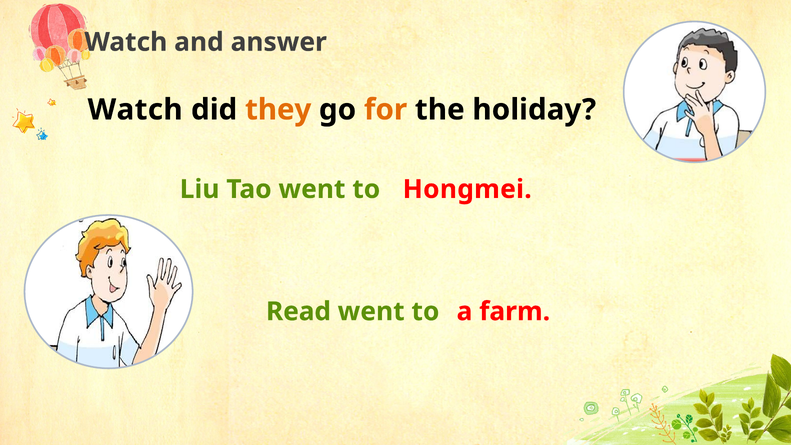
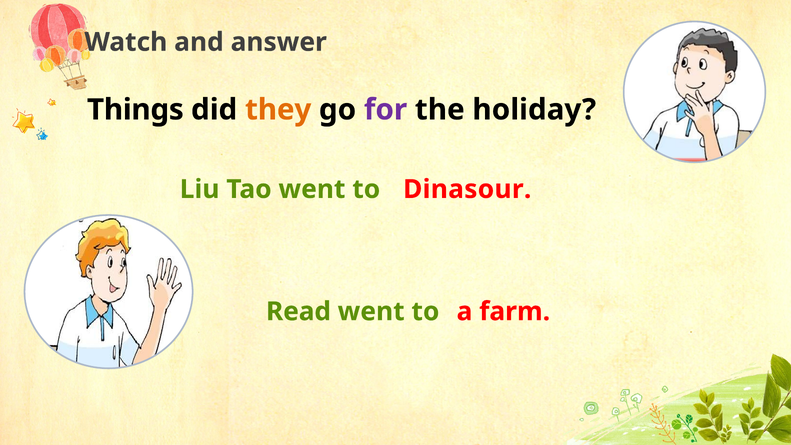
Watch: Watch -> Things (135, 110)
for colour: orange -> purple (386, 110)
Hongmei: Hongmei -> Dinasour (467, 189)
